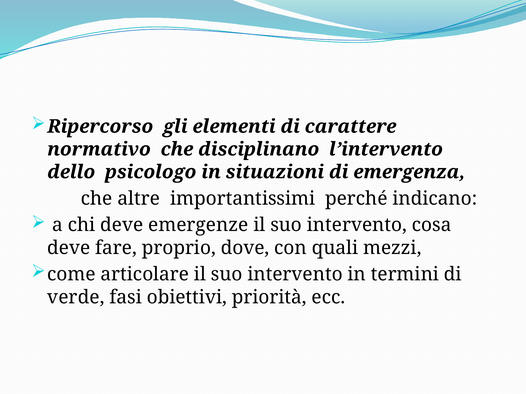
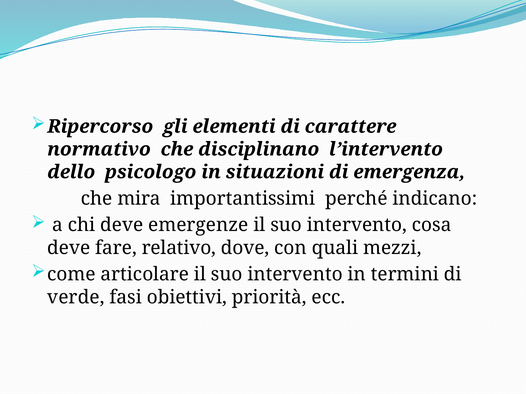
altre: altre -> mira (139, 199)
proprio: proprio -> relativo (179, 248)
